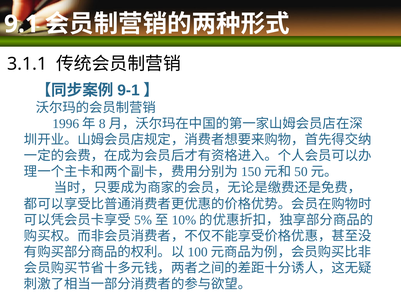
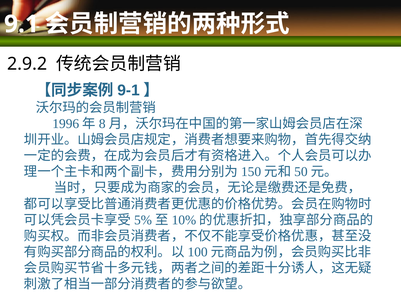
3.1.1: 3.1.1 -> 2.9.2 (27, 64)
